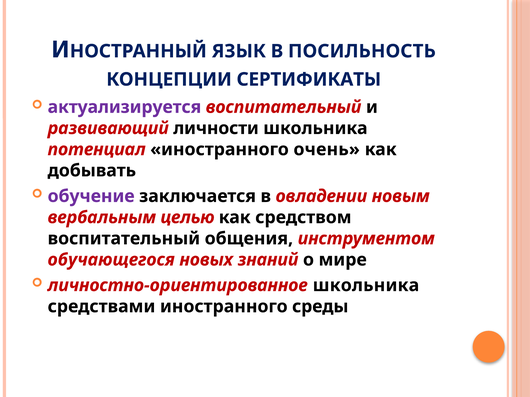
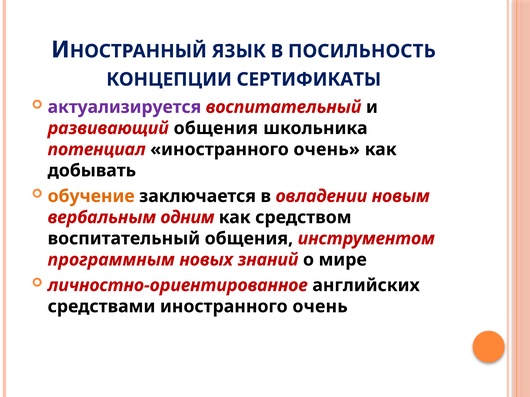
развивающий личности: личности -> общения (216, 128)
обучение colour: purple -> orange (91, 196)
целью: целью -> одним (187, 218)
обучающегося: обучающегося -> программным (111, 260)
личностно-ориентированное школьника: школьника -> английских (366, 286)
средствами иностранного среды: среды -> очень (320, 307)
